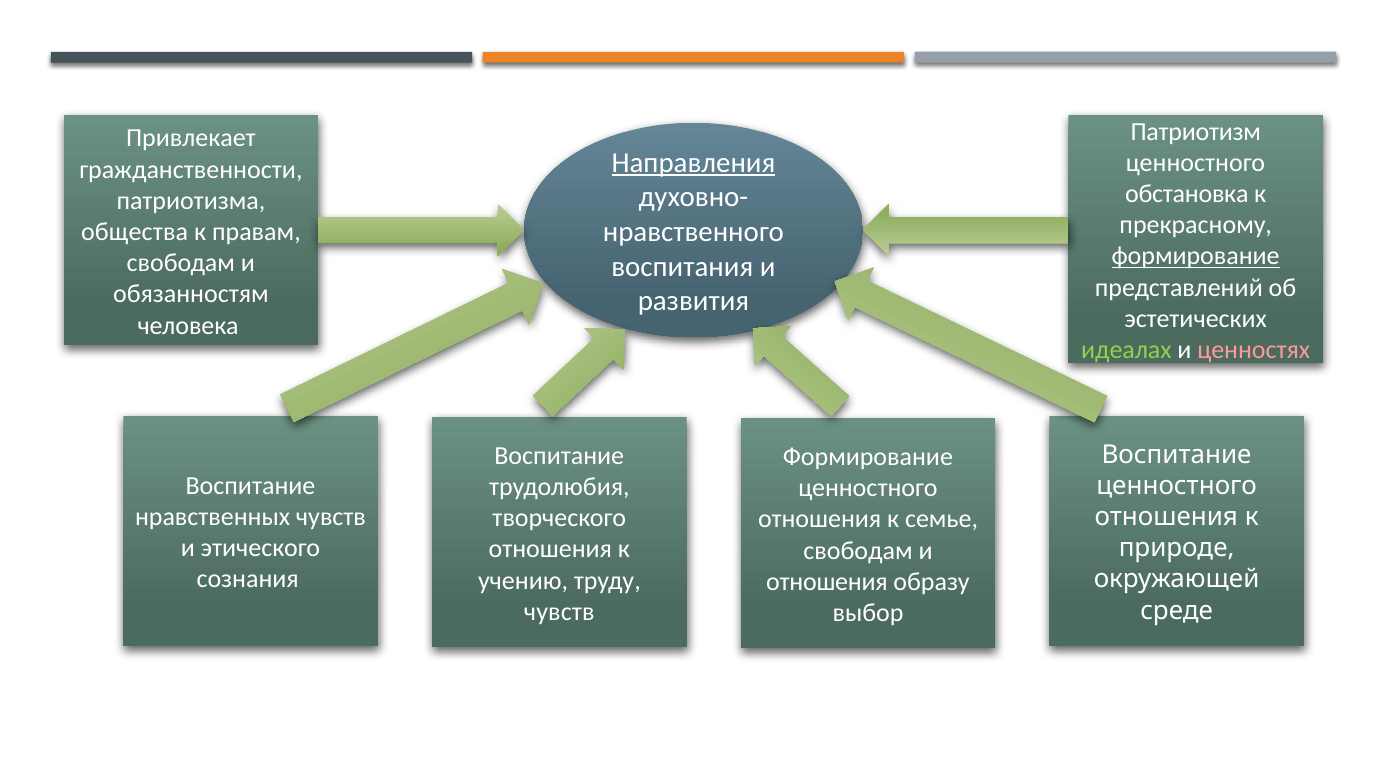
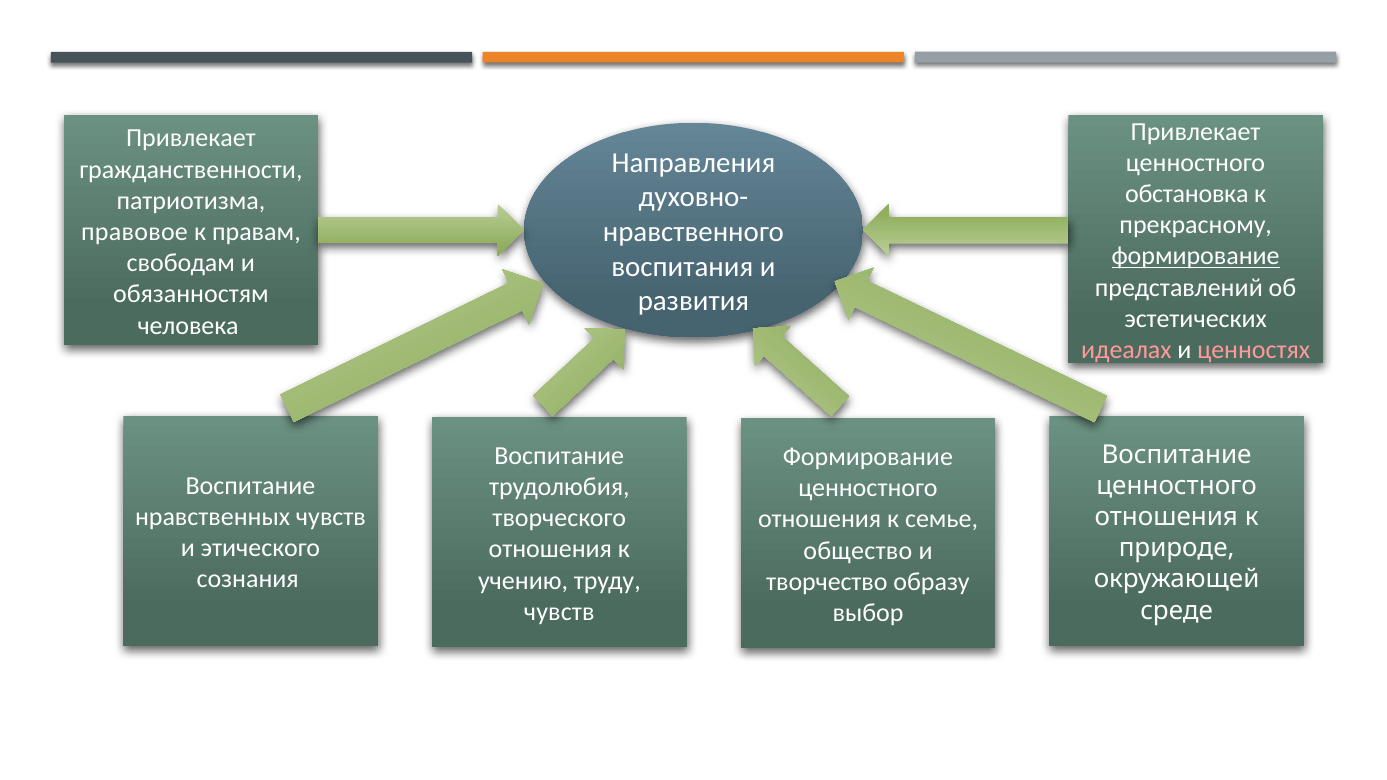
Патриотизм: Патриотизм -> Привлекает (1196, 132)
Направления underline: present -> none (693, 163)
общества: общества -> правовое (135, 232)
идеалах colour: light green -> pink (1126, 350)
свободам: свободам -> общество (858, 551)
отношения: отношения -> творчество (827, 582)
